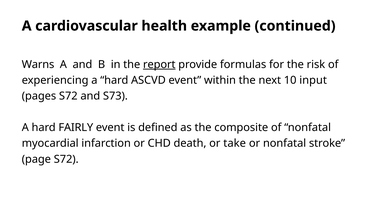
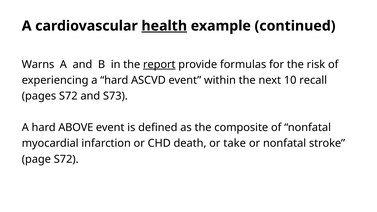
health underline: none -> present (164, 26)
input: input -> recall (313, 80)
FAIRLY: FAIRLY -> ABOVE (76, 128)
